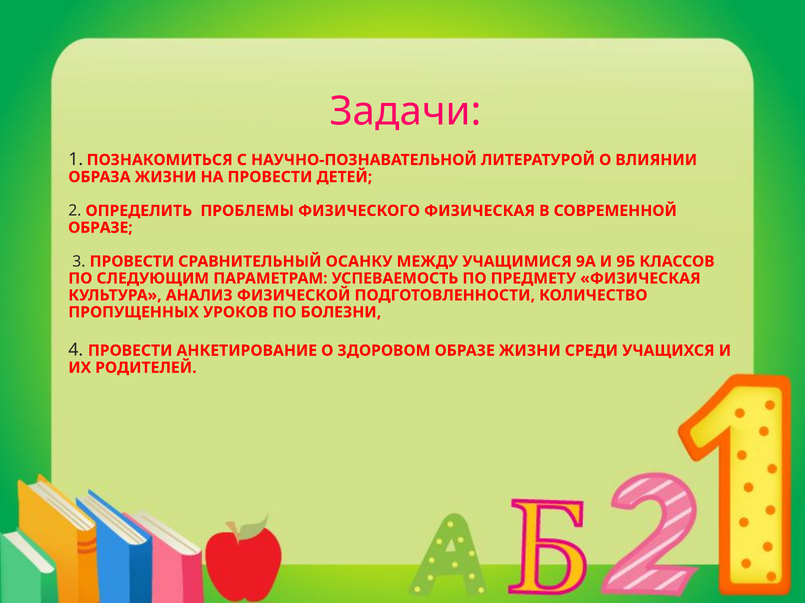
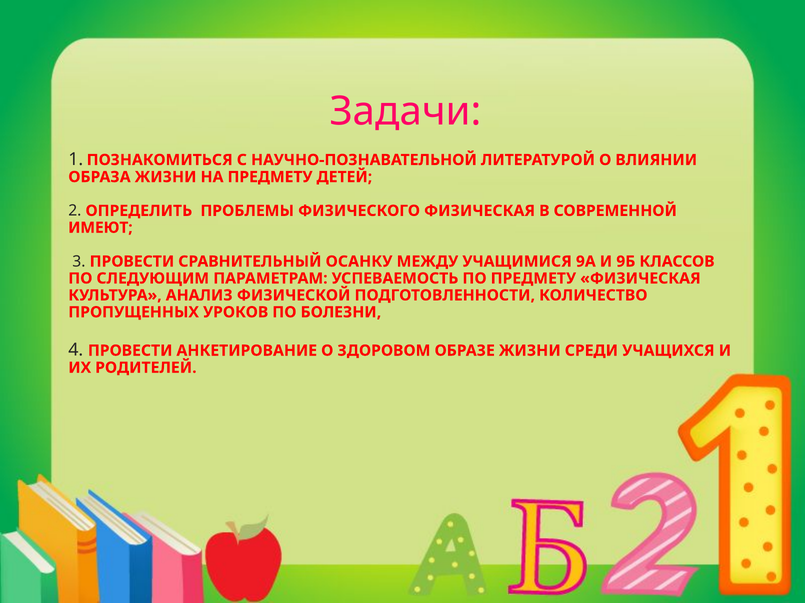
НА ПРОВЕСТИ: ПРОВЕСТИ -> ПРЕДМЕТУ (270, 177)
ОБРАЗЕ: ОБРАЗЕ -> ИМЕЮТ (100, 228)
